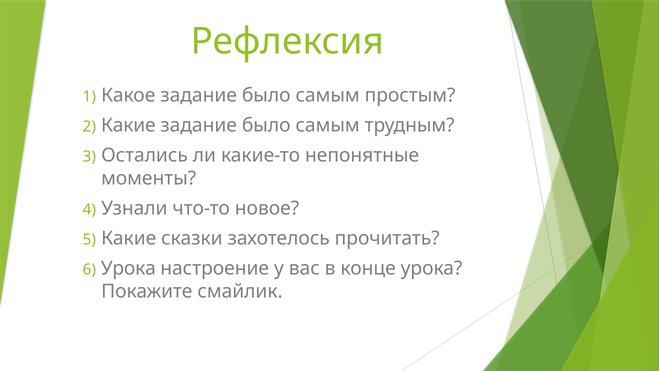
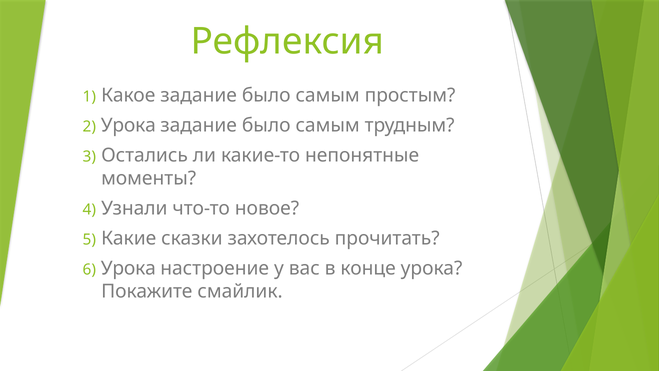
Какие: Какие -> Урока (128, 125)
